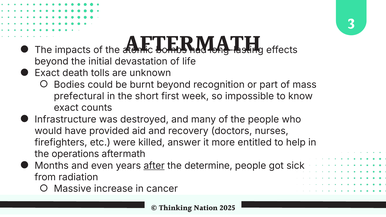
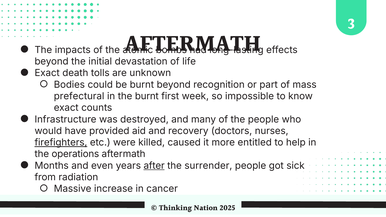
the short: short -> burnt (147, 96)
firefighters underline: none -> present (61, 143)
answer: answer -> caused (184, 143)
determine: determine -> surrender (208, 166)
